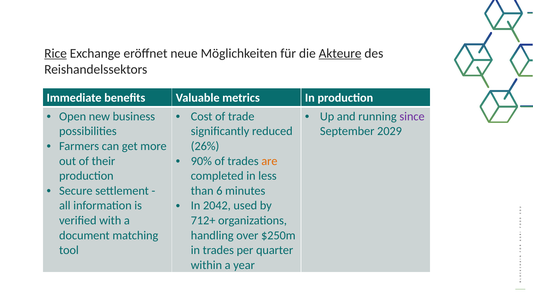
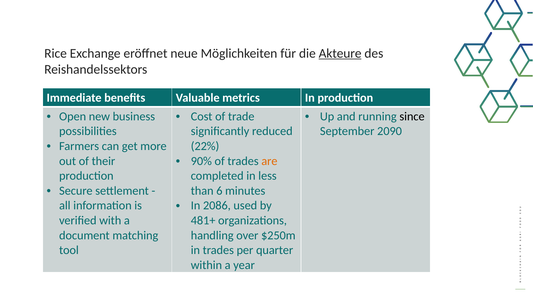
Rice underline: present -> none (56, 53)
since colour: purple -> black (412, 116)
2029: 2029 -> 2090 (390, 131)
26%: 26% -> 22% (205, 146)
2042: 2042 -> 2086 (217, 205)
712+: 712+ -> 481+ (203, 220)
